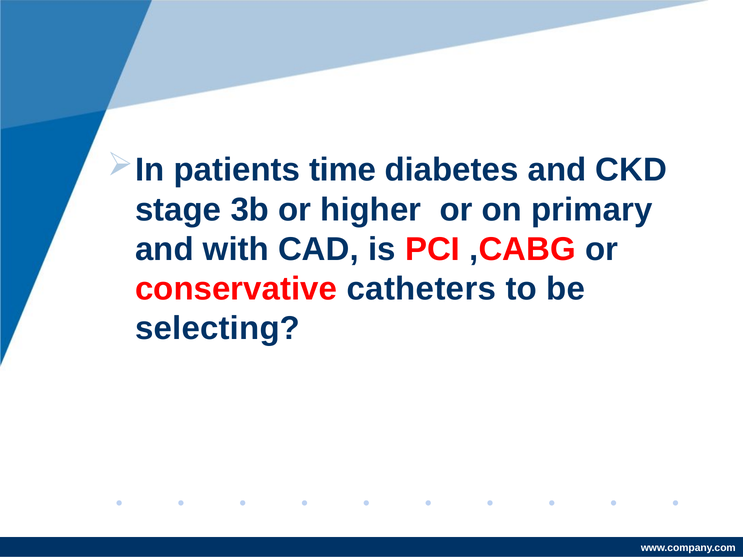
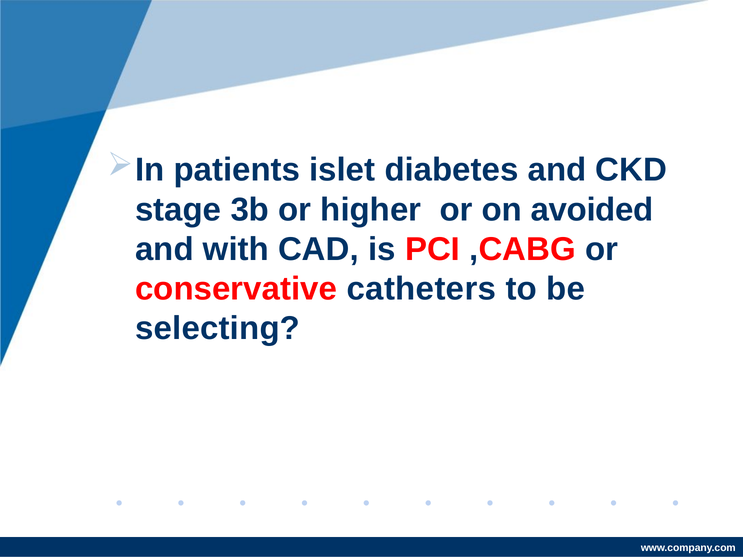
time: time -> islet (342, 170)
primary: primary -> avoided (592, 210)
